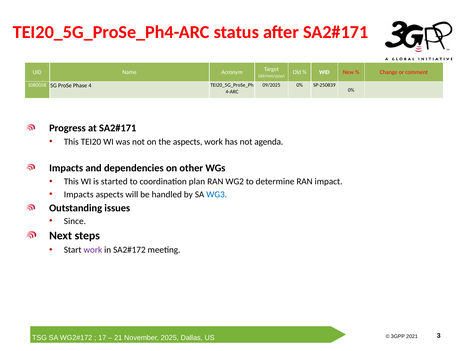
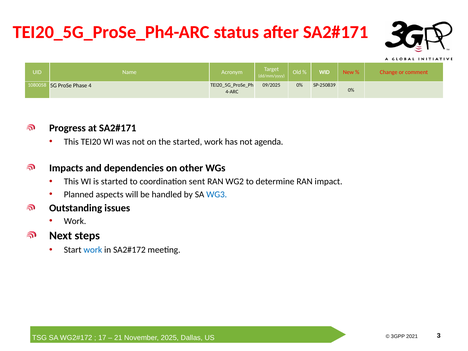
the aspects: aspects -> started (188, 142)
plan: plan -> sent (197, 182)
Impacts: Impacts -> Planned (79, 194)
Since: Since -> Work (75, 221)
work colour: purple -> blue (93, 250)
